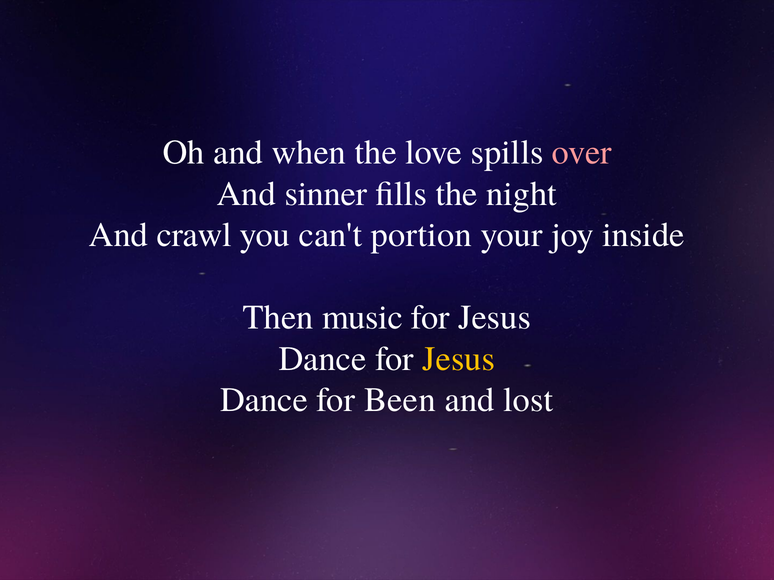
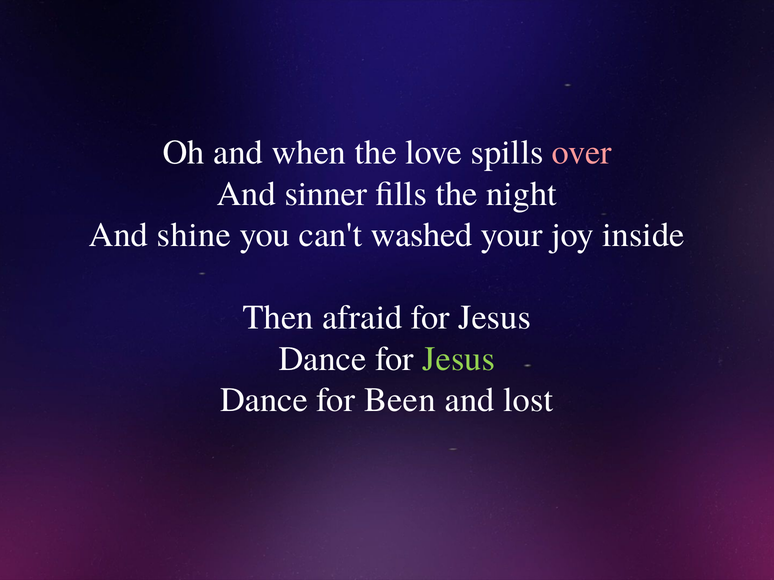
crawl: crawl -> shine (194, 235)
portion: portion -> washed (422, 235)
music: music -> afraid (362, 318)
Jesus colour: yellow -> light green (459, 359)
